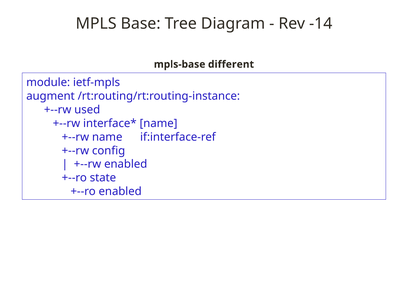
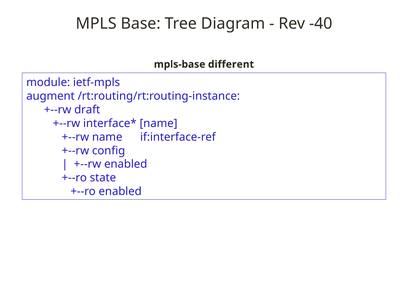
-14: -14 -> -40 (321, 24)
used: used -> draft (87, 110)
